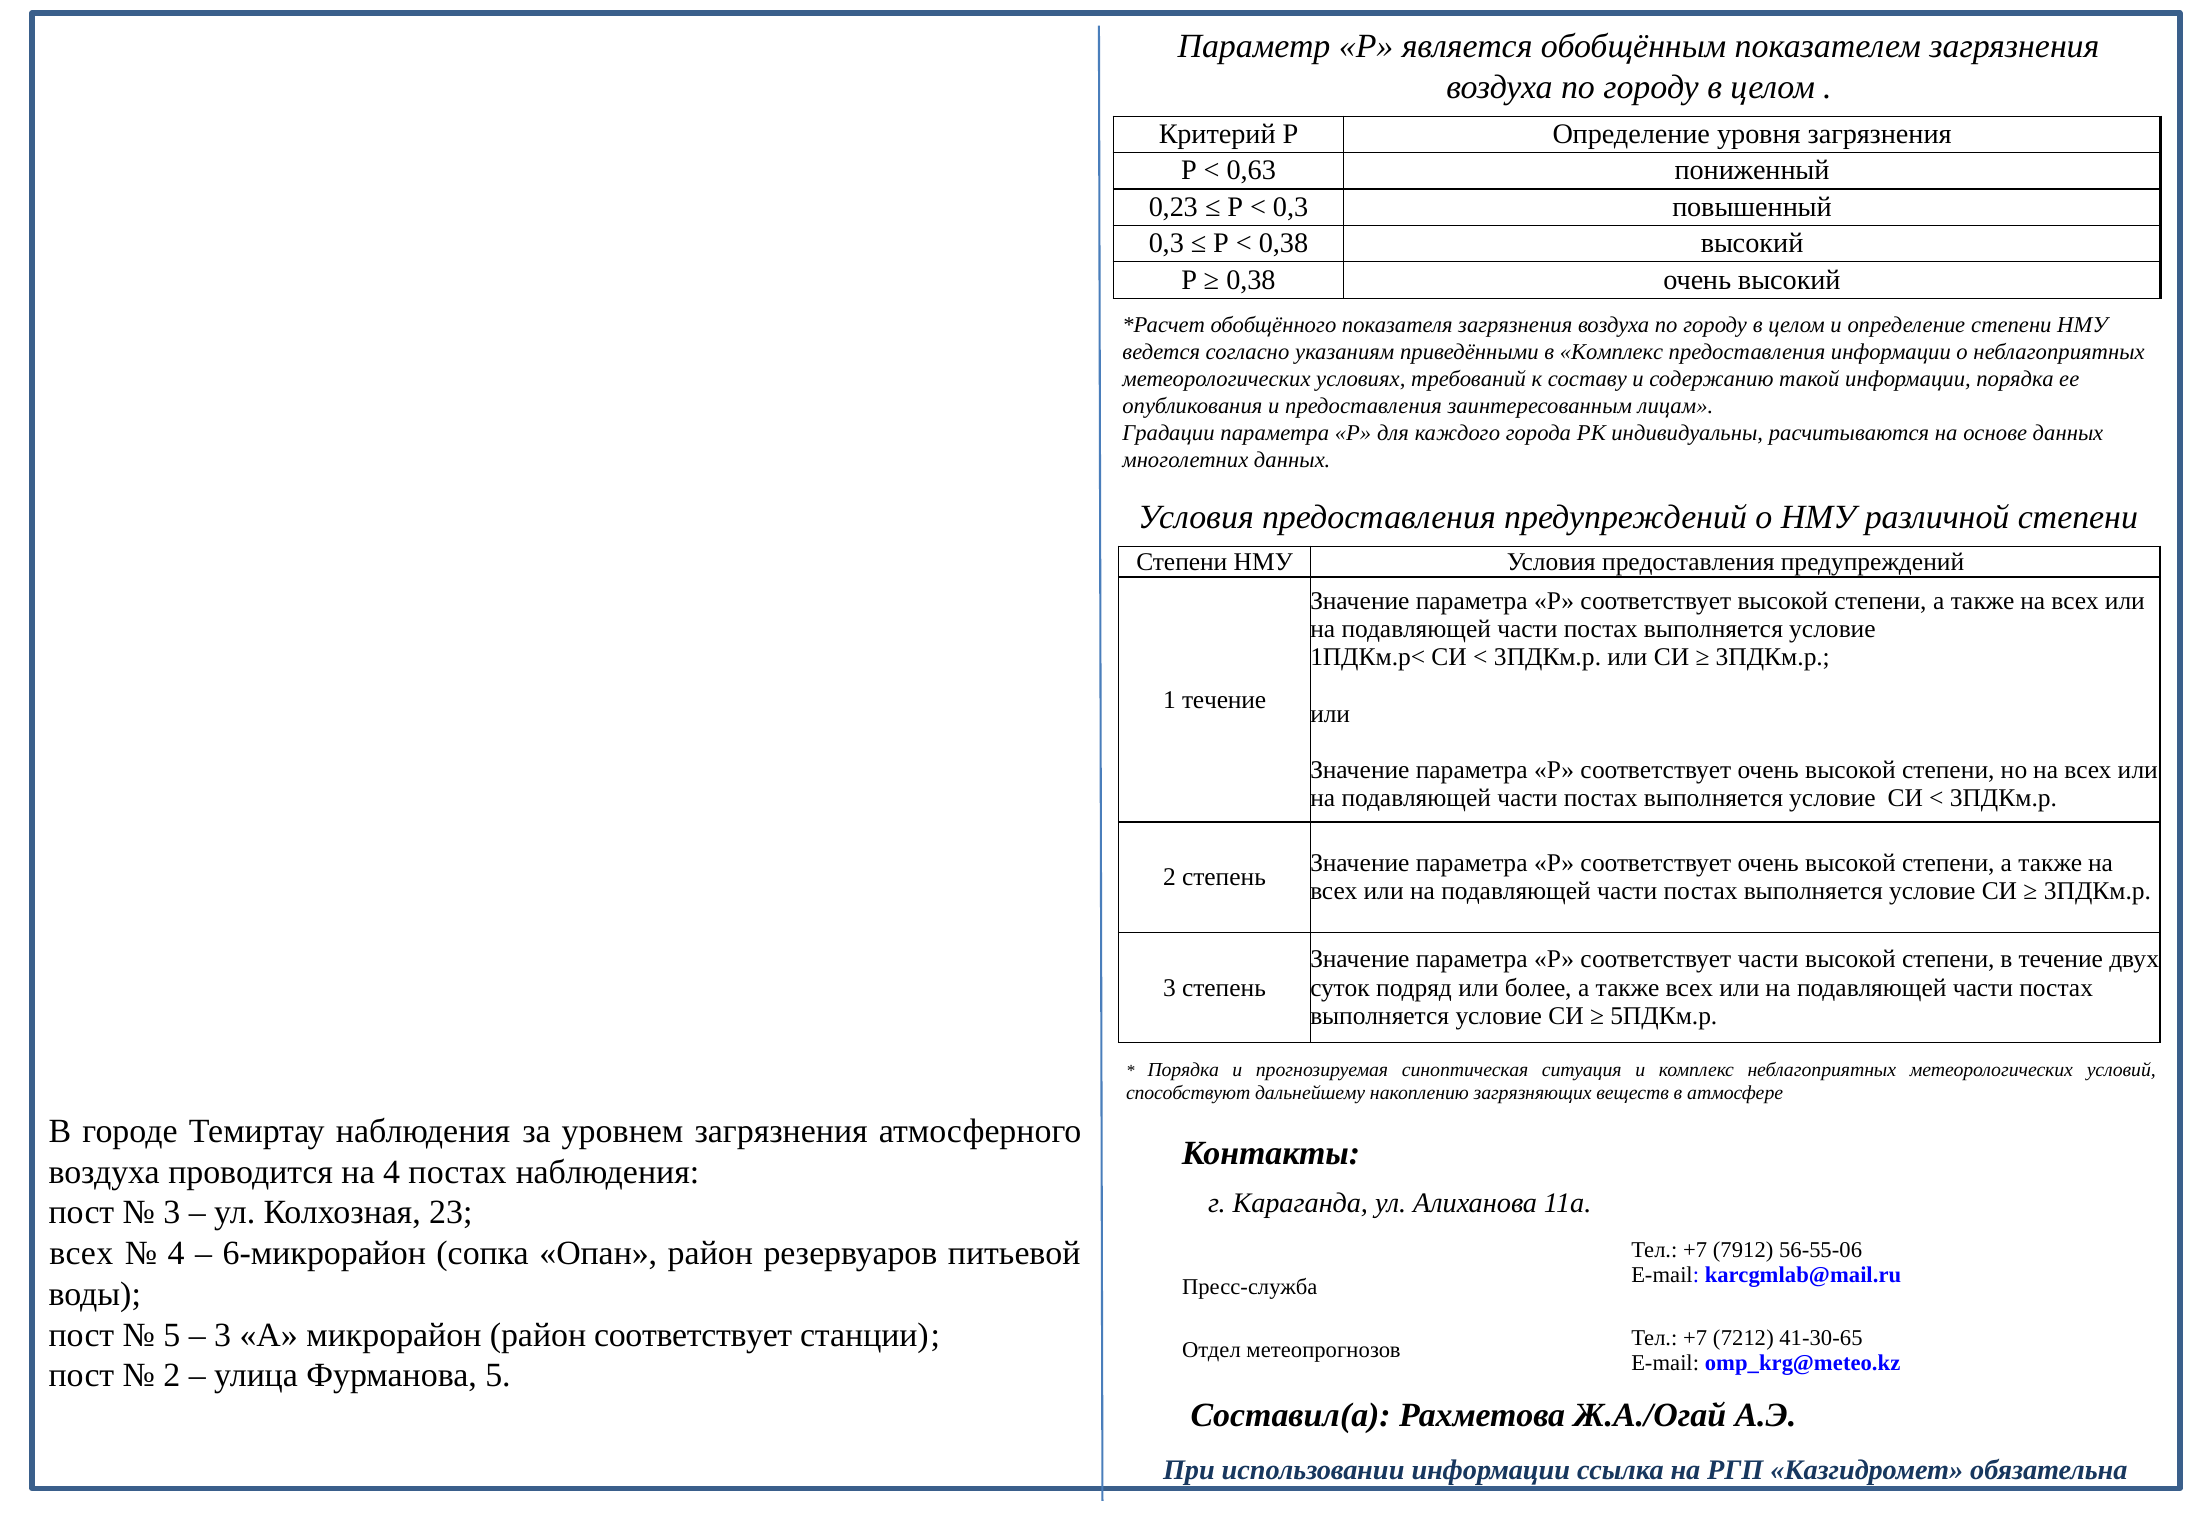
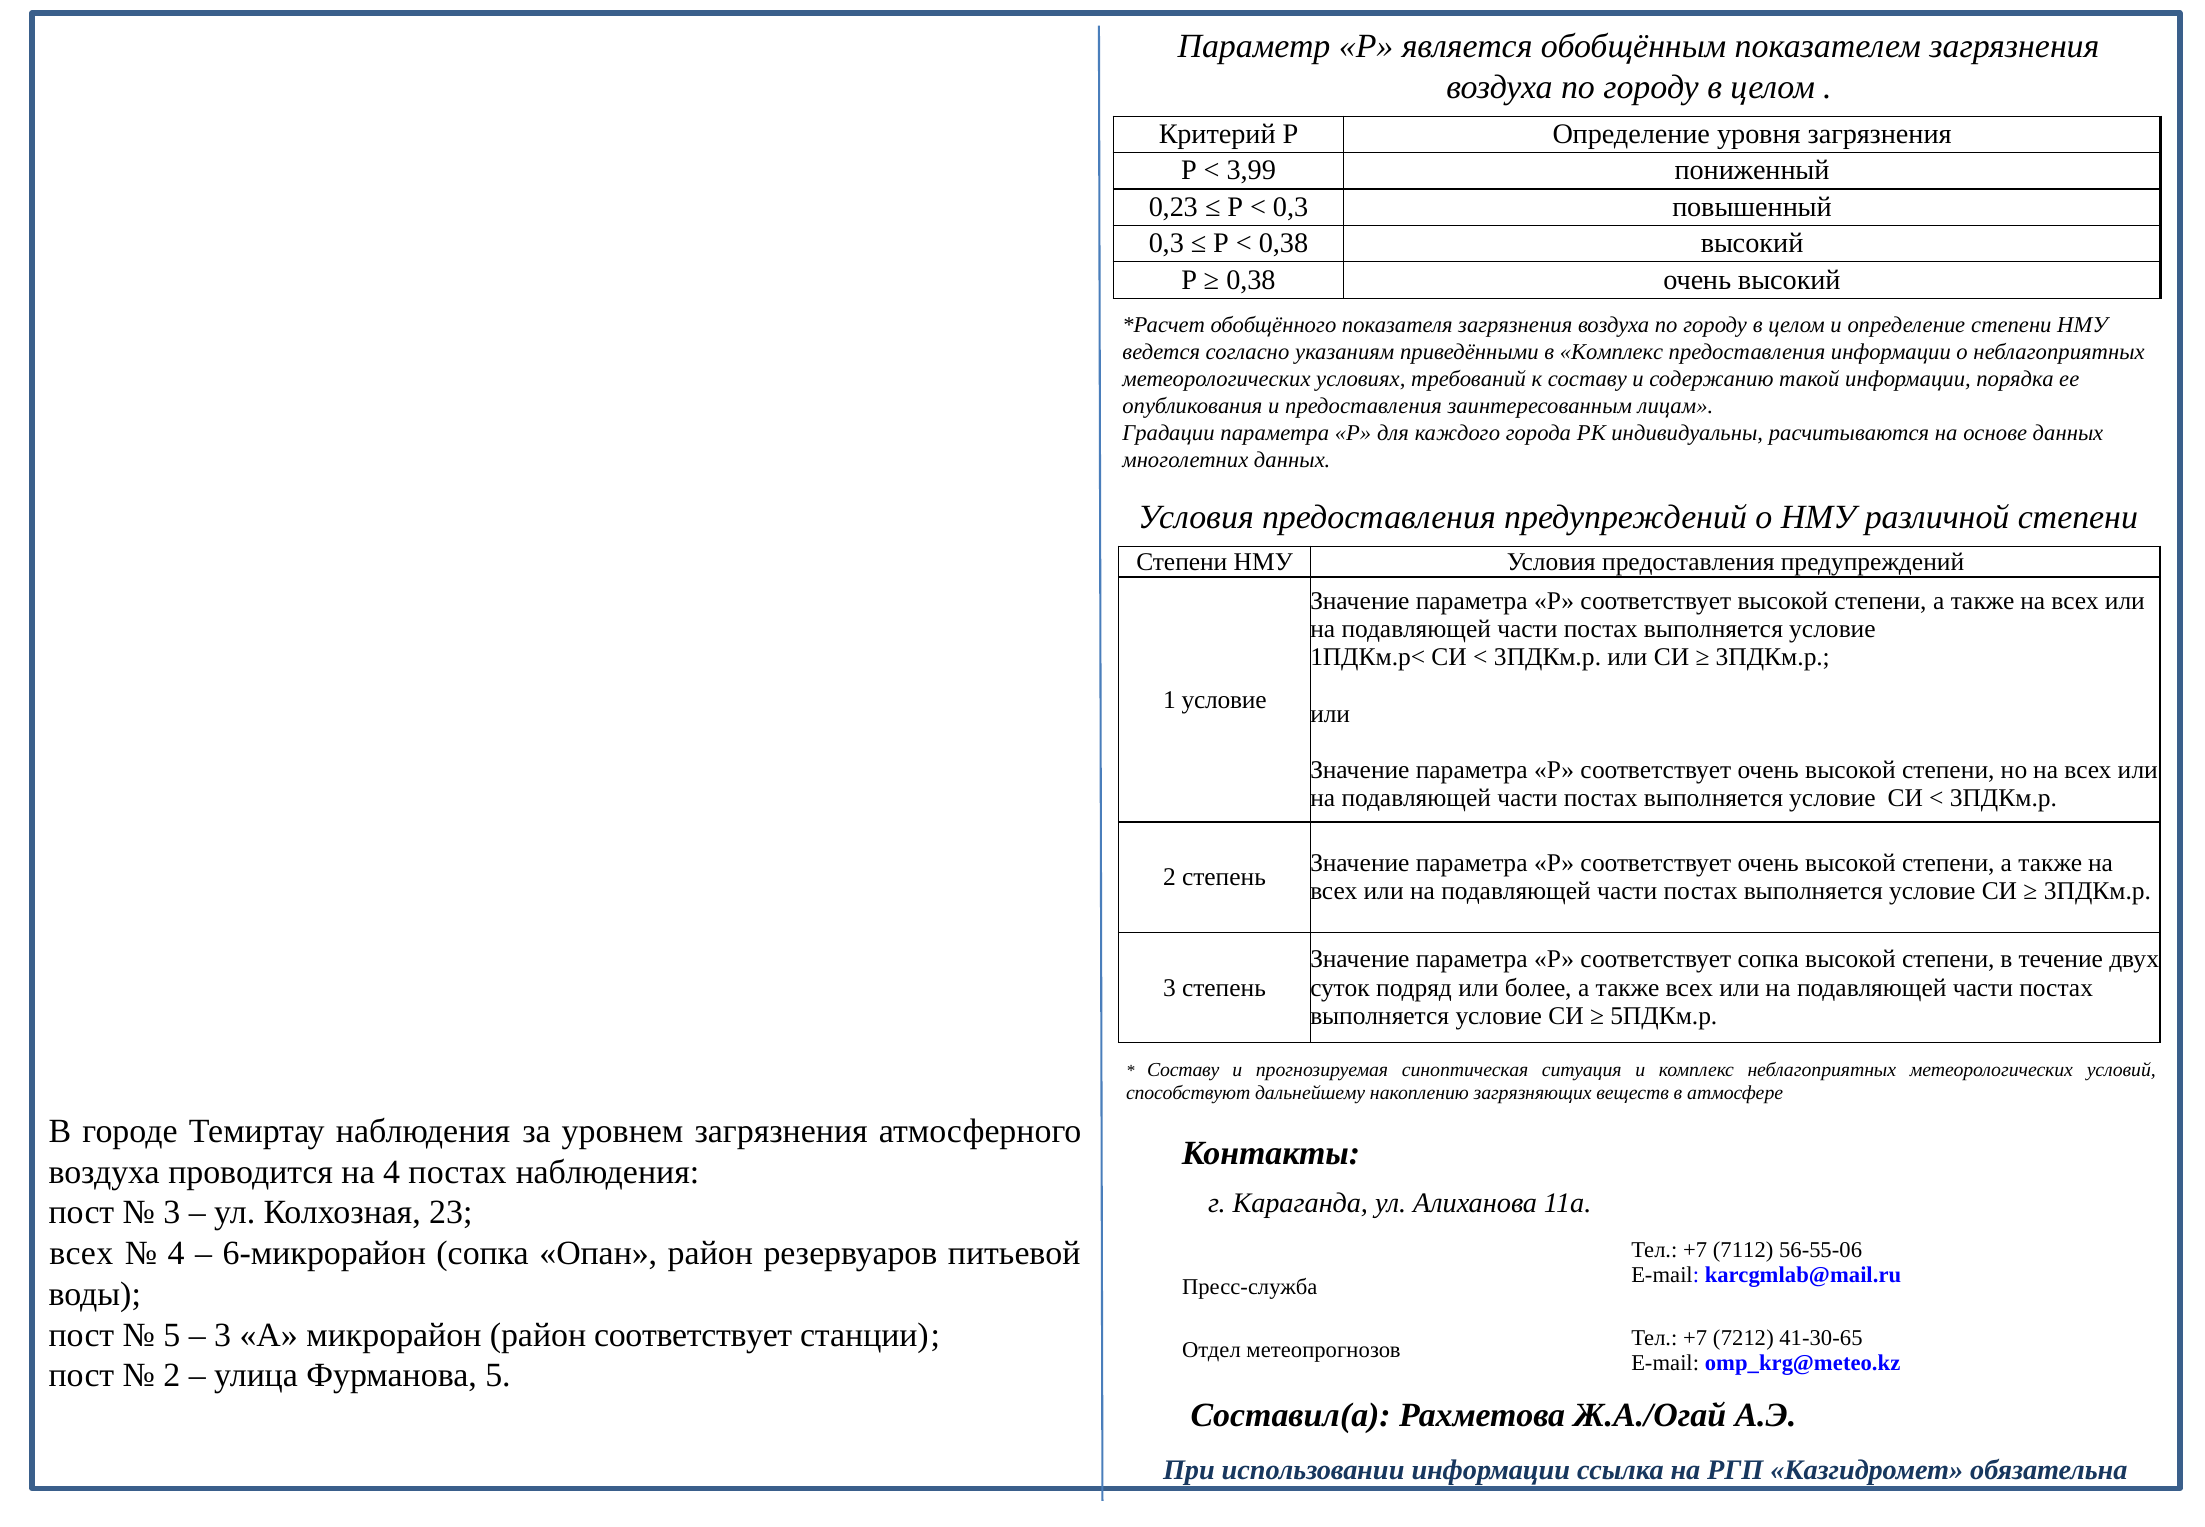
0,63: 0,63 -> 3,99 (1251, 170)
1 течение: течение -> условие (1224, 699)
соответствует части: части -> сопка (1768, 959)
Порядка: Порядка -> Составу (1183, 1069)
7912: 7912 -> 7112 (1743, 1249)
